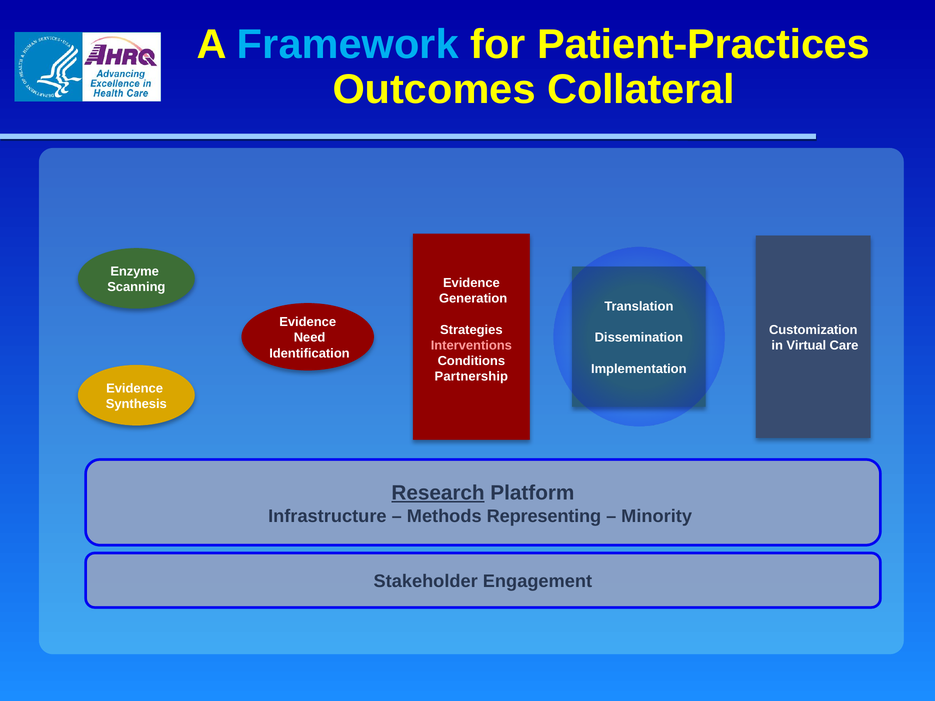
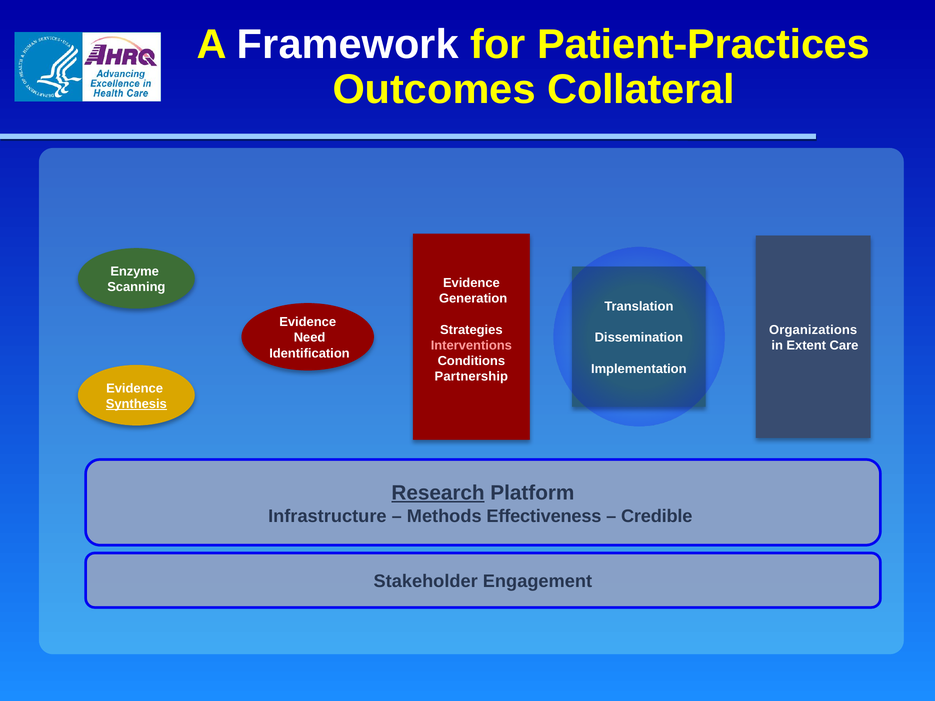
Framework colour: light blue -> white (348, 45)
Customization: Customization -> Organizations (813, 330)
Virtual: Virtual -> Extent (806, 346)
Synthesis underline: none -> present (136, 404)
Representing: Representing -> Effectiveness (544, 516)
Minority: Minority -> Credible (657, 516)
